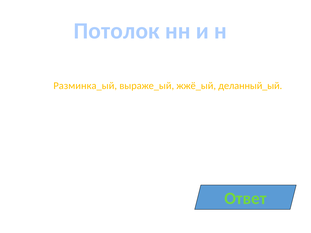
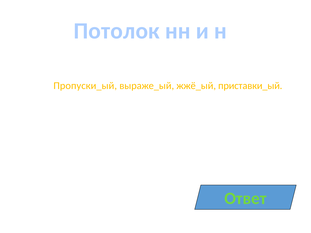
Разминка_ый: Разминка_ый -> Пропуски_ый (85, 86)
деланный_ый: деланный_ый -> приставки_ый (250, 86)
